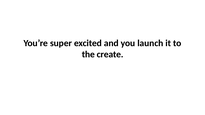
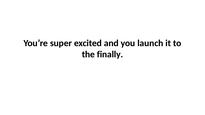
create: create -> finally (110, 54)
